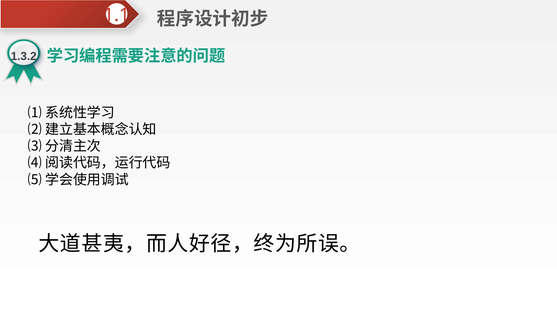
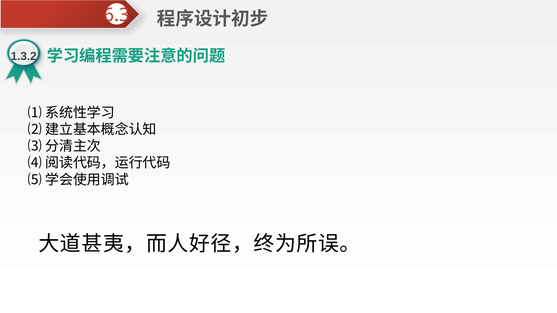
1.1: 1.1 -> 6.3 (117, 15)
